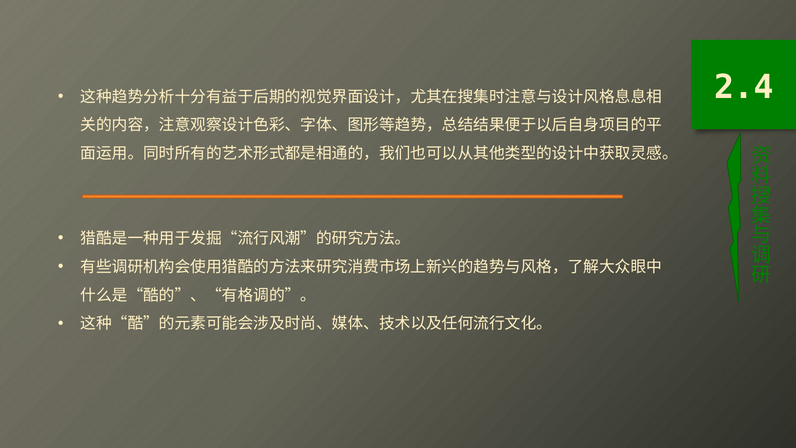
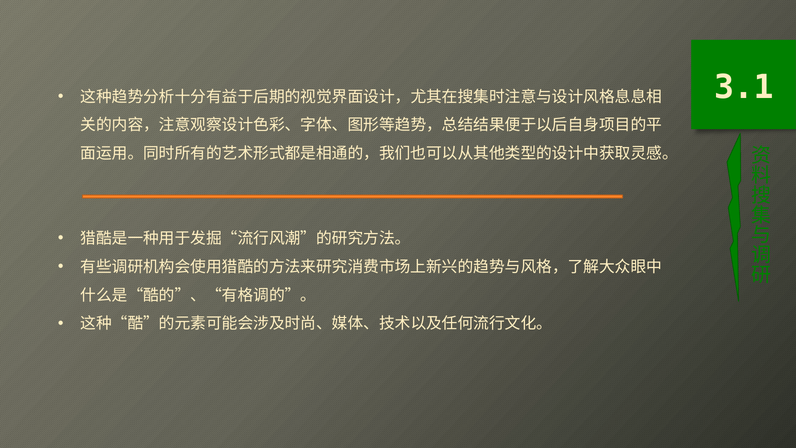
2.4: 2.4 -> 3.1 (744, 87)
